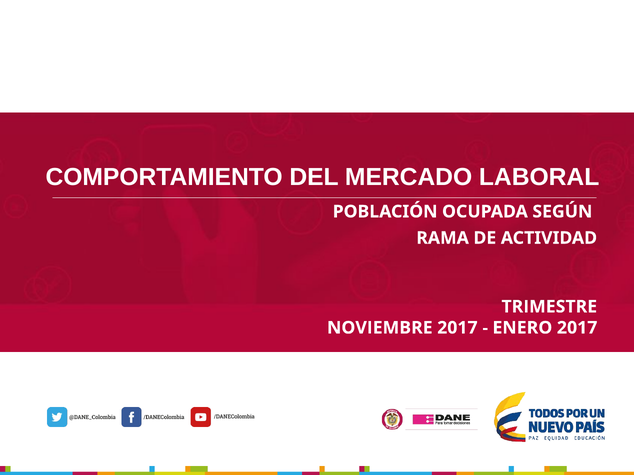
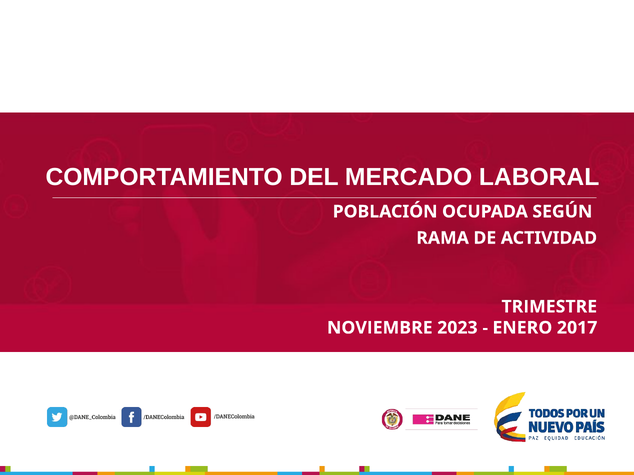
NOVIEMBRE 2017: 2017 -> 2023 (457, 328)
